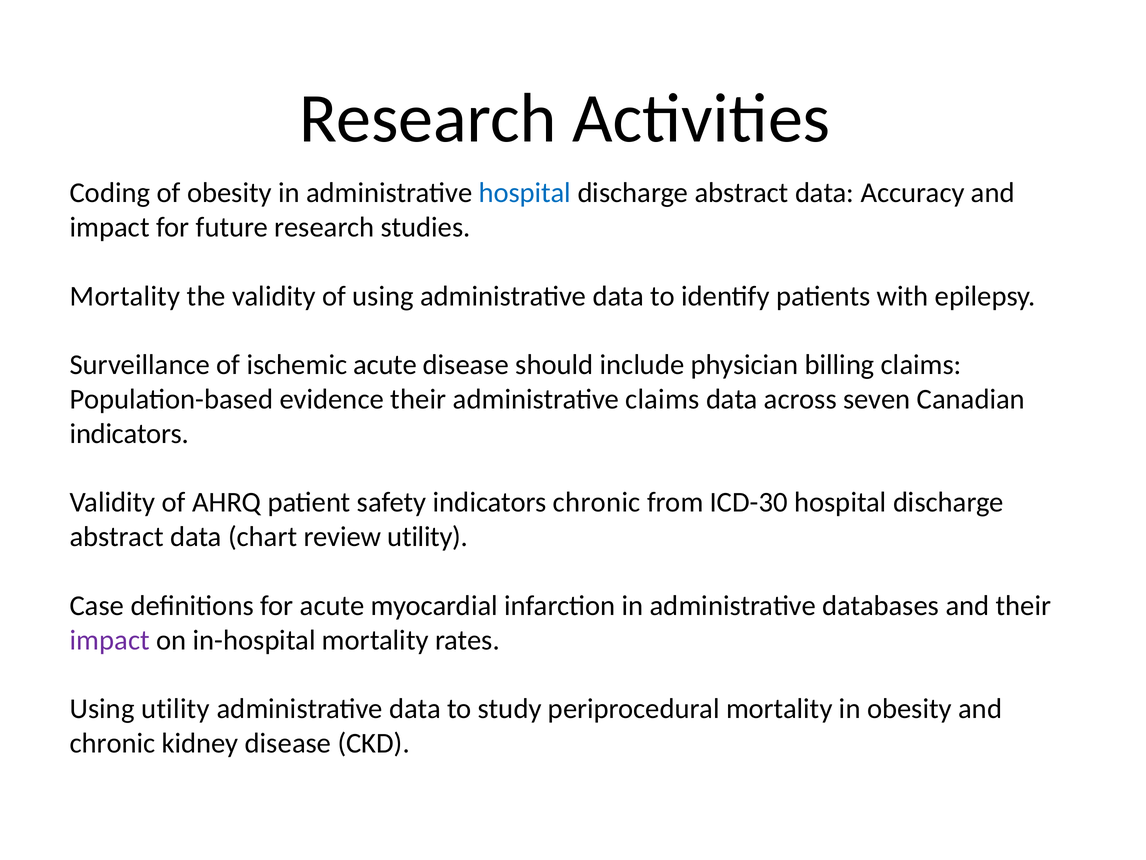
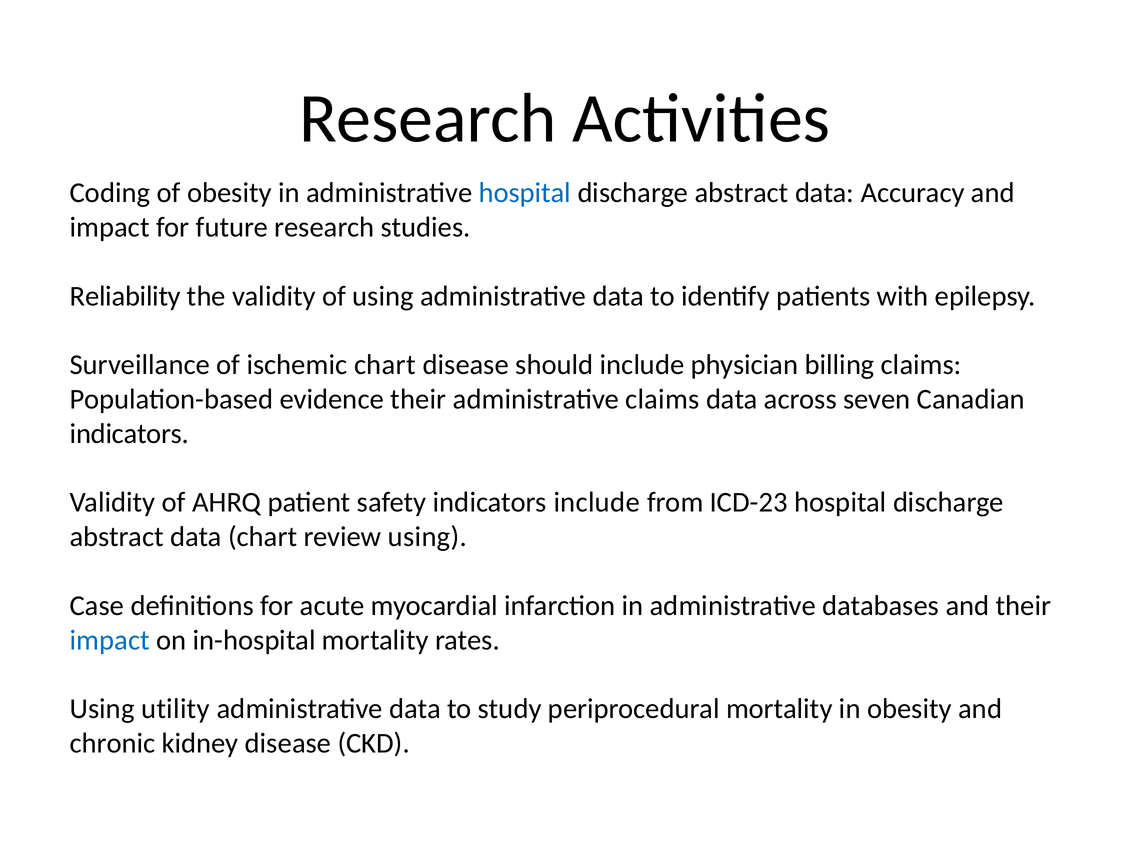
Mortality: Mortality -> Reliability (125, 296)
ischemic acute: acute -> chart (385, 365)
indicators chronic: chronic -> include (597, 502)
ICD-30: ICD-30 -> ICD-23 (749, 502)
review utility: utility -> using (427, 537)
impact colour: purple -> blue (110, 640)
